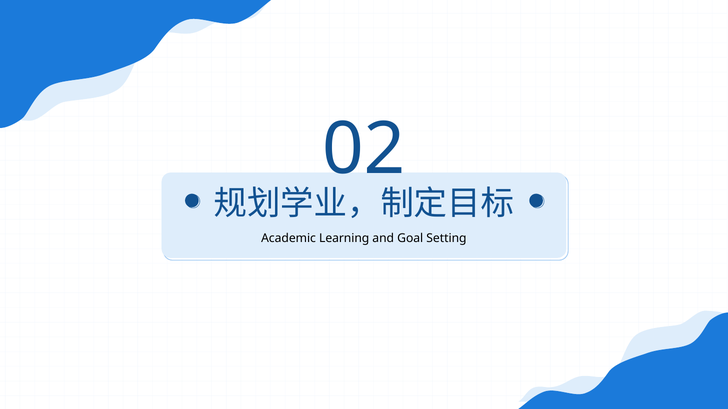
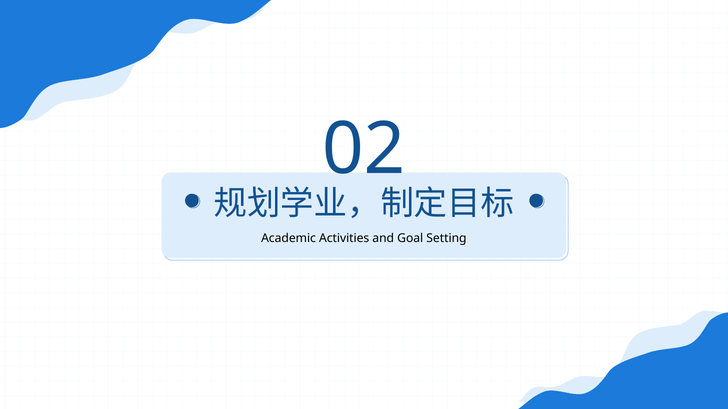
Learning: Learning -> Activities (344, 239)
